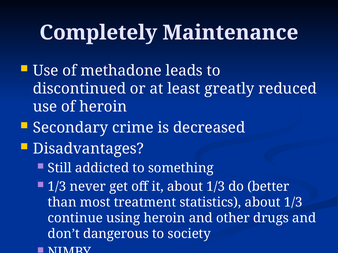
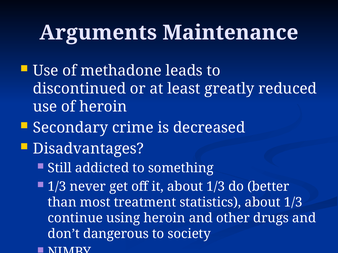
Completely: Completely -> Arguments (98, 33)
